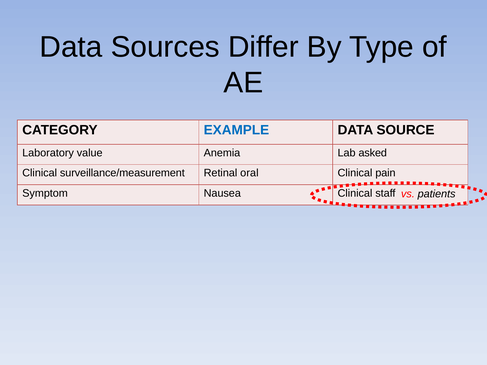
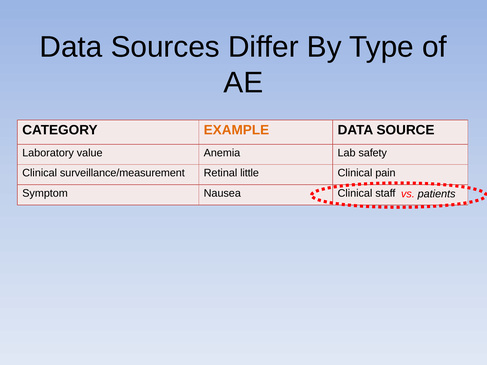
EXAMPLE colour: blue -> orange (236, 130)
asked: asked -> safety (373, 153)
oral: oral -> little (250, 173)
